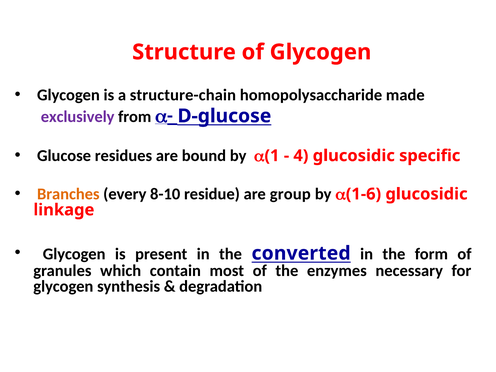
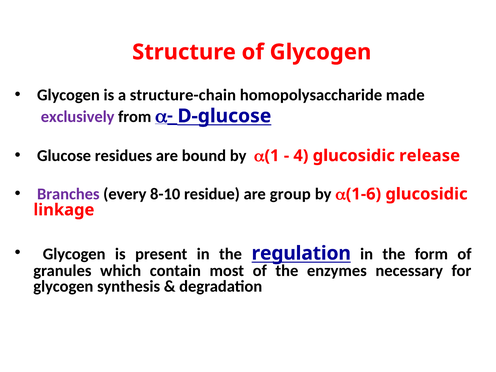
specific: specific -> release (430, 156)
Branches colour: orange -> purple (68, 194)
converted: converted -> regulation (301, 253)
